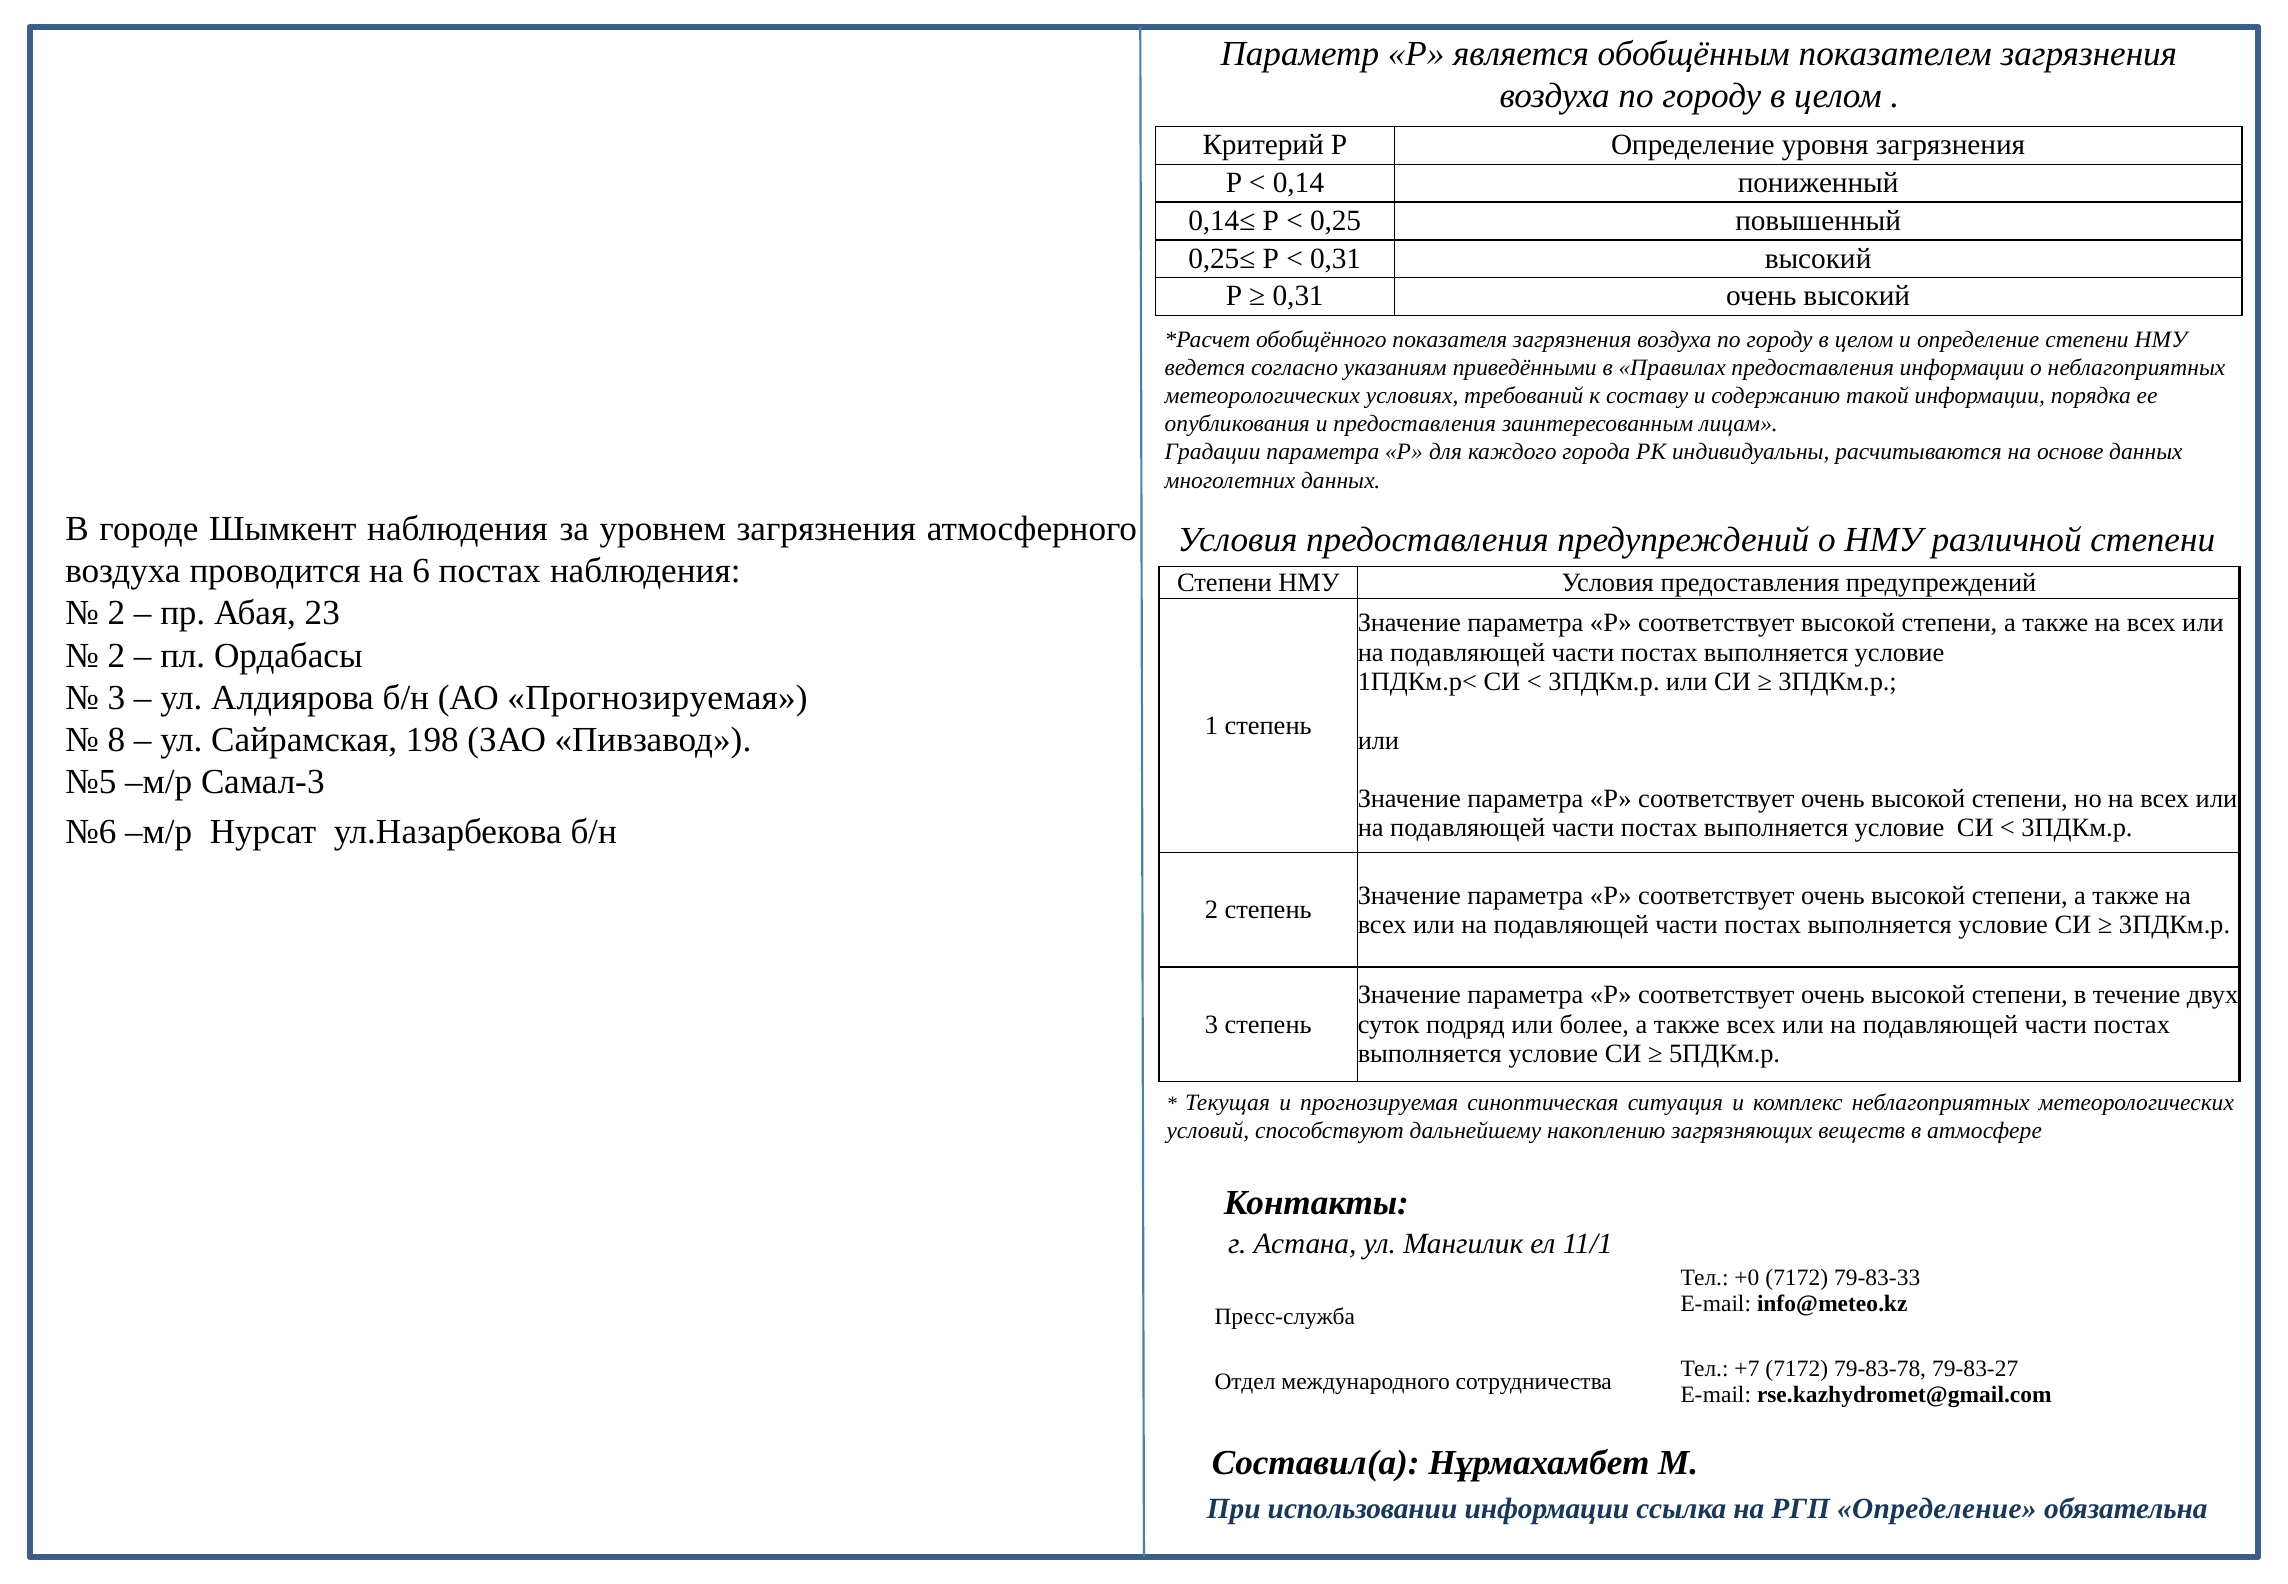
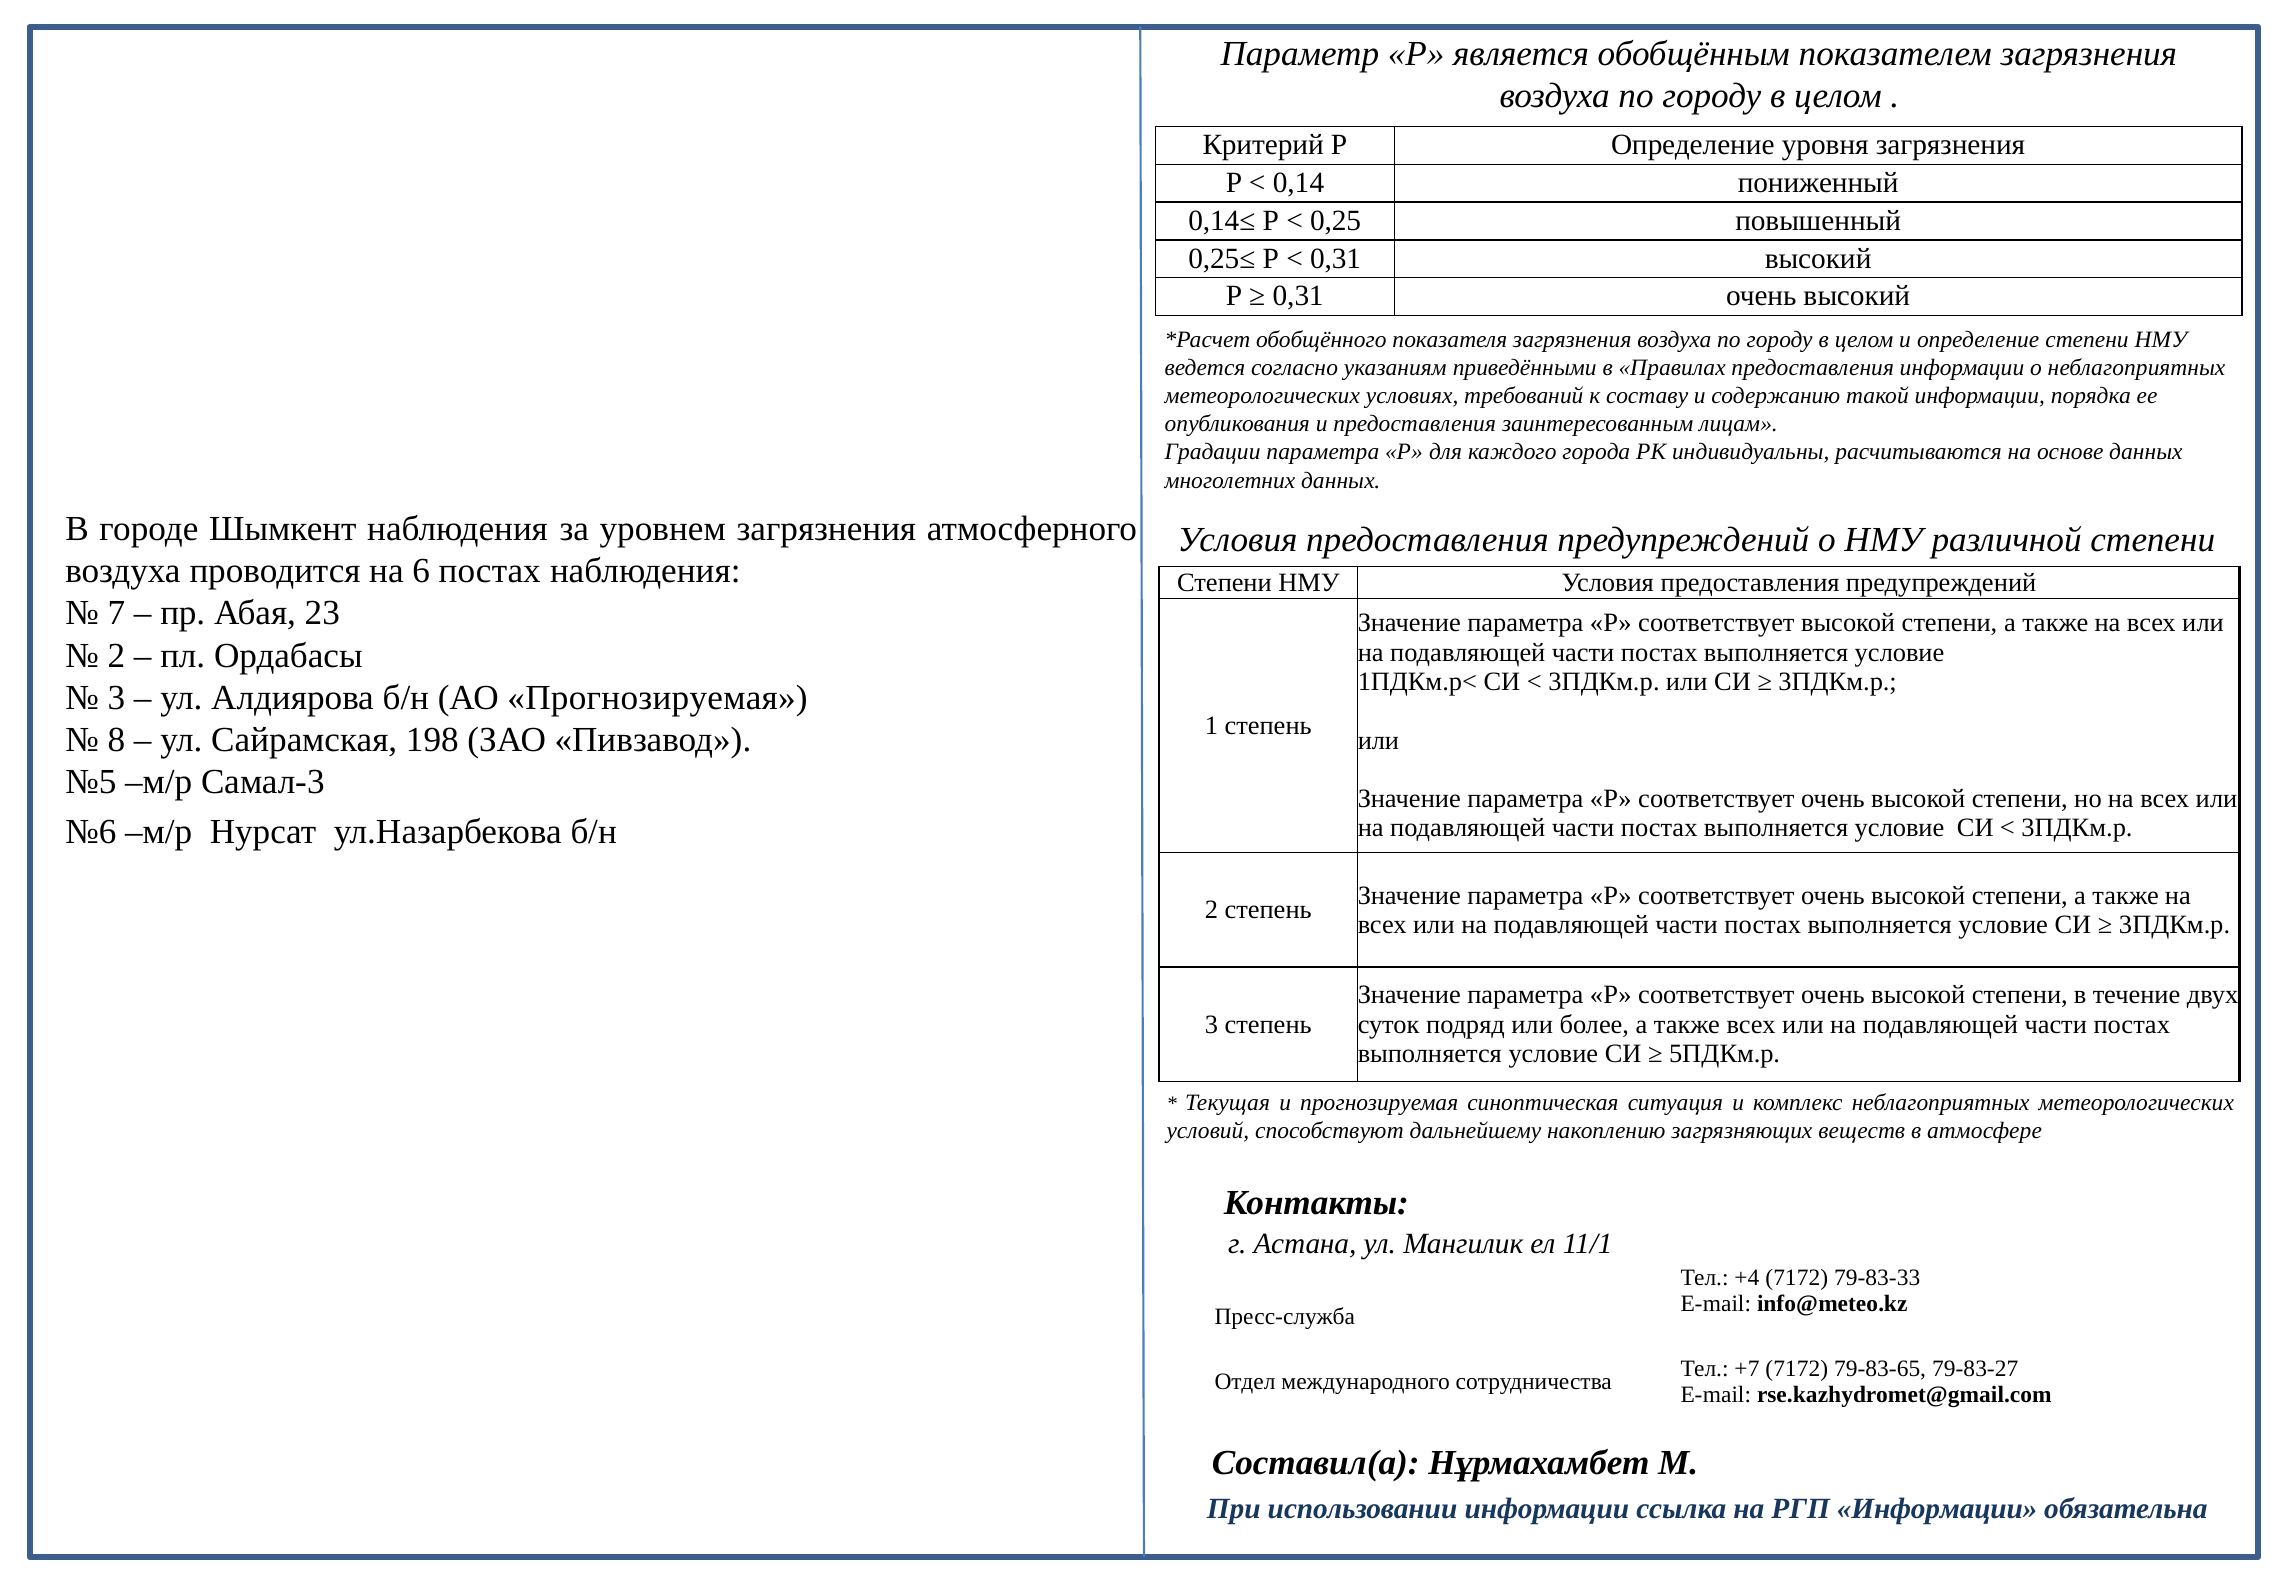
2: 2 -> 7 (116, 613)
+0: +0 -> +4 (1747, 1278)
79-83-78: 79-83-78 -> 79-83-65 (1880, 1369)
РГП Определение: Определение -> Информации (1937, 1508)
